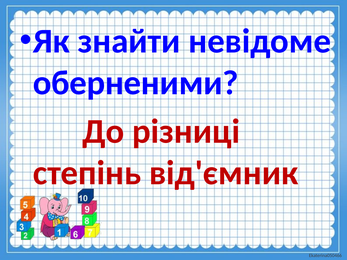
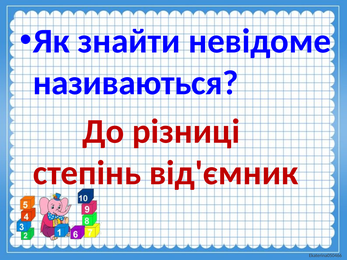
оберненими: оберненими -> називаються (136, 83)
